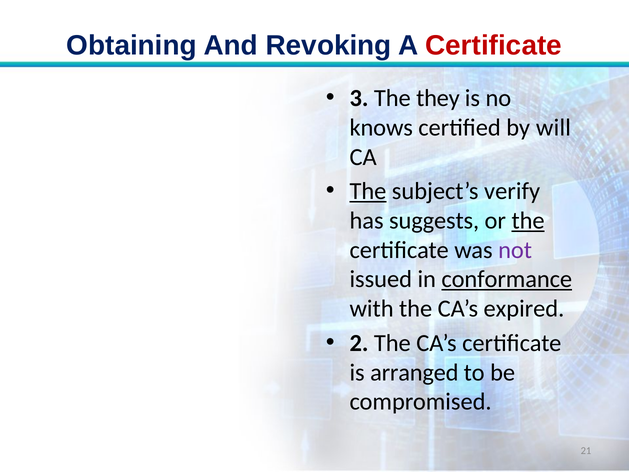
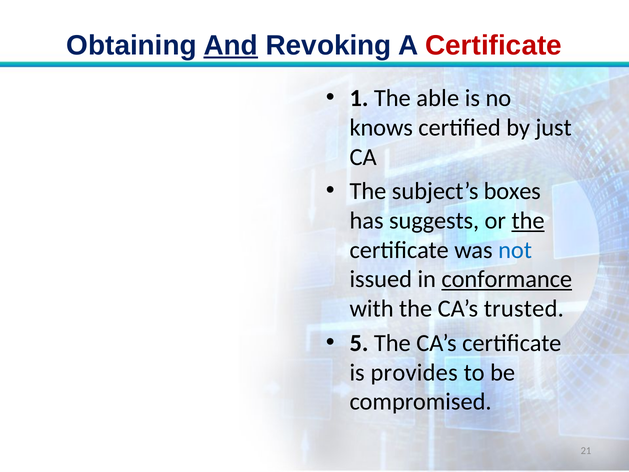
And underline: none -> present (231, 45)
3: 3 -> 1 (359, 98)
they: they -> able (438, 98)
will: will -> just (554, 127)
The underline: present -> none (368, 191)
verify: verify -> boxes (512, 191)
not colour: purple -> blue (515, 250)
expired: expired -> trusted (524, 309)
2: 2 -> 5 (359, 343)
arranged: arranged -> provides (414, 372)
